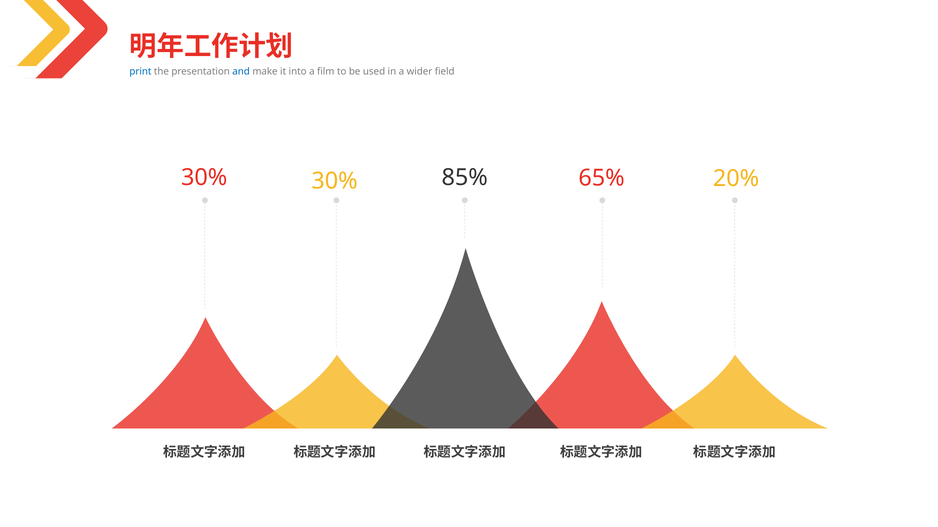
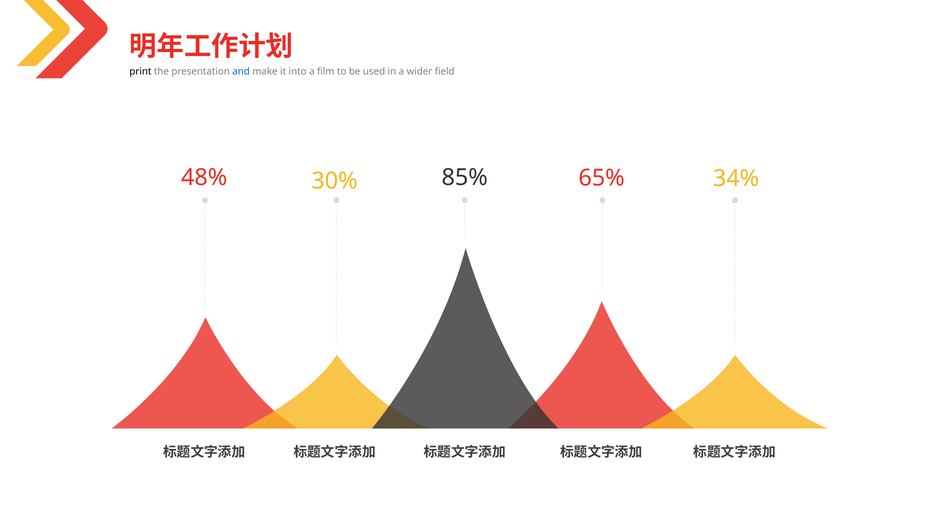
print colour: blue -> black (140, 71)
20%: 20% -> 34% (736, 179)
30%: 30% -> 48% (204, 178)
